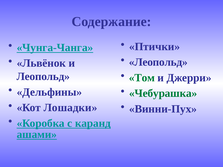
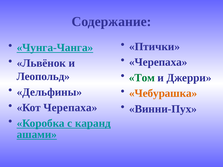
Леопольд: Леопольд -> Черепаха (158, 62)
Чебурашка colour: green -> orange (163, 93)
Кот Лошадки: Лошадки -> Черепаха (70, 108)
